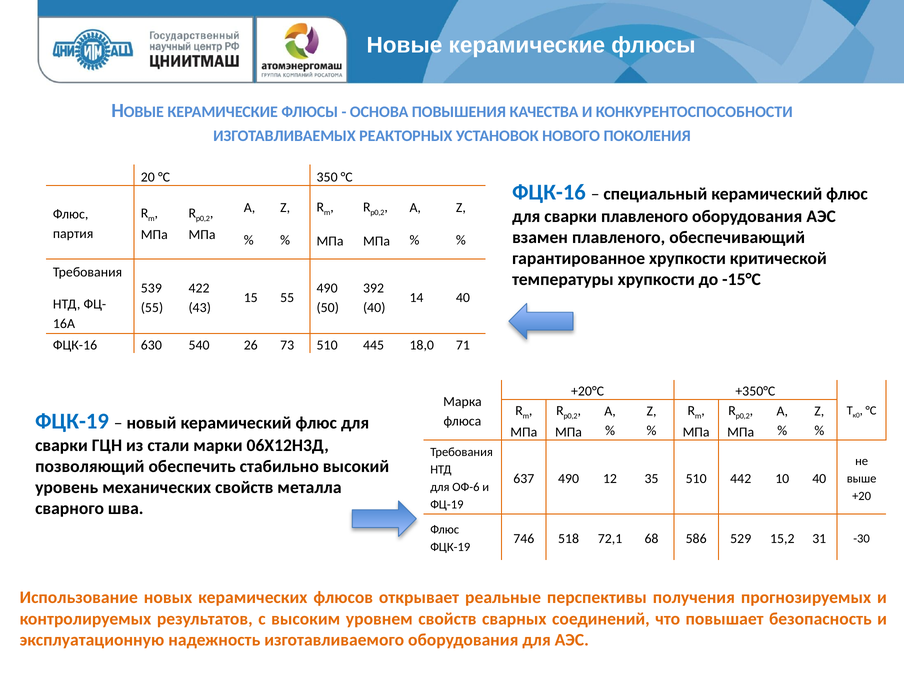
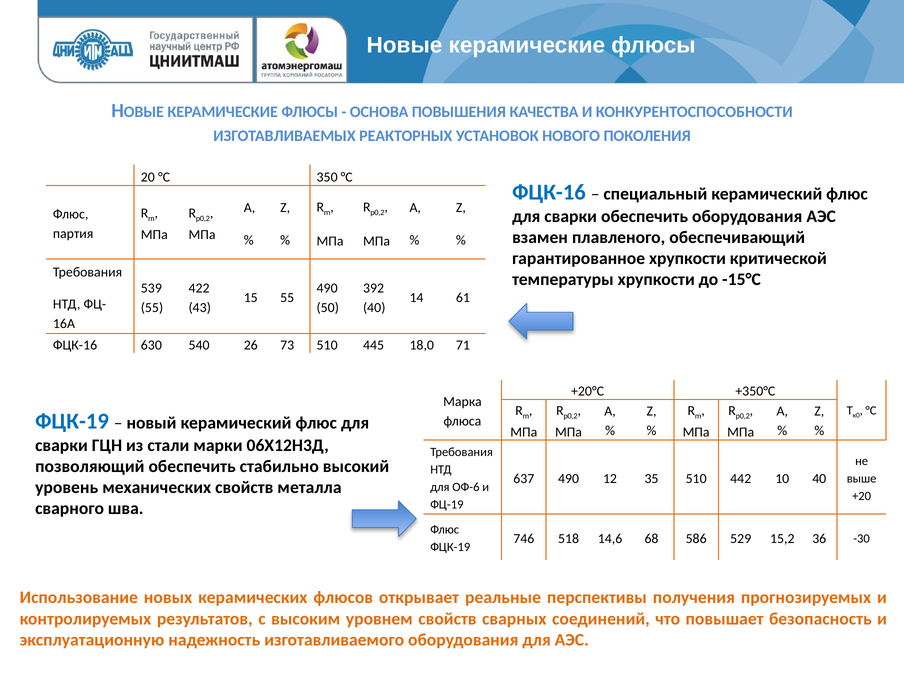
сварки плавленого: плавленого -> обеспечить (645, 216)
14 40: 40 -> 61 (463, 298)
72,1: 72,1 -> 14,6 (610, 539)
31: 31 -> 36 (819, 539)
